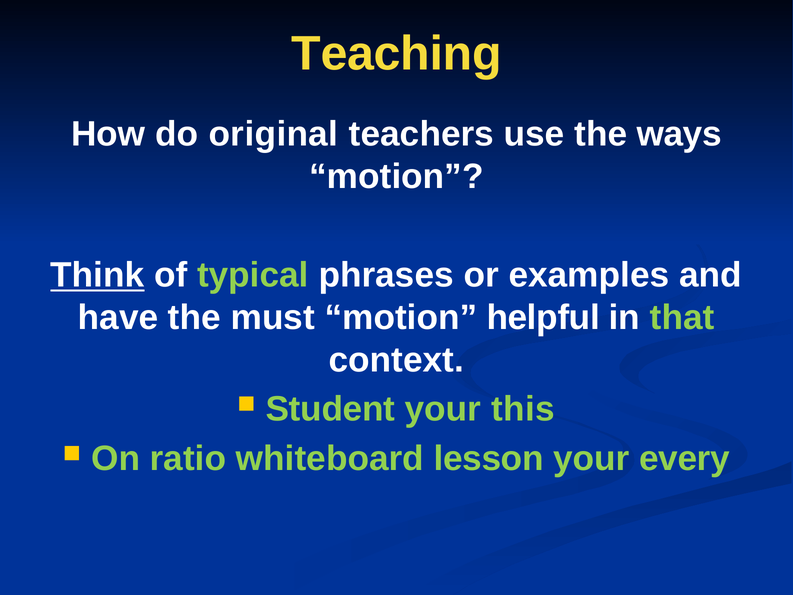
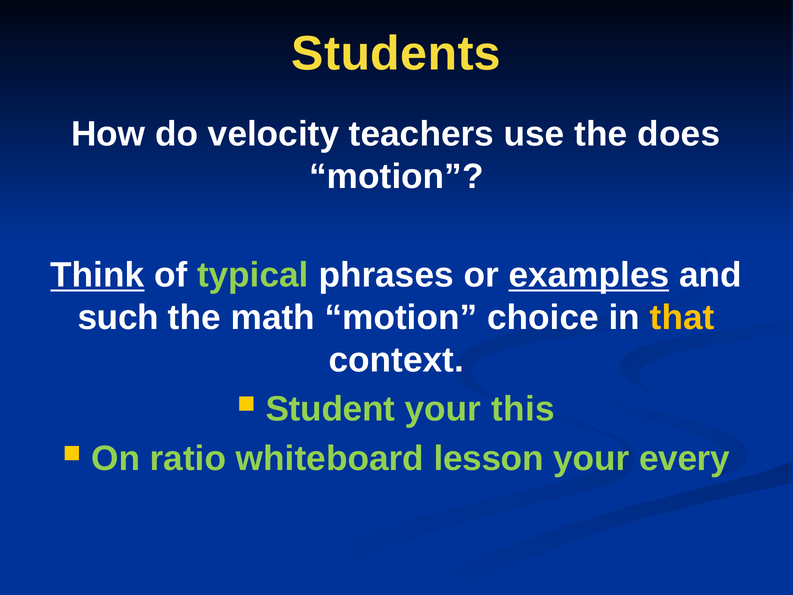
Teaching: Teaching -> Students (396, 54)
original: original -> velocity (274, 134)
ways: ways -> does (679, 134)
examples underline: none -> present (589, 275)
have: have -> such (118, 317)
must: must -> math (273, 317)
helpful: helpful -> choice (543, 317)
that colour: light green -> yellow (682, 317)
